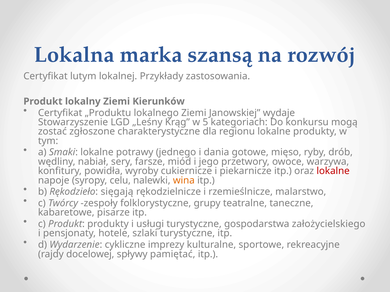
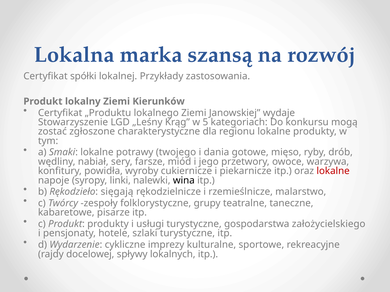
lutym: lutym -> spółki (83, 76)
jednego: jednego -> twojego (176, 153)
celu: celu -> linki (120, 181)
wina colour: orange -> black (184, 181)
pamiętać: pamiętać -> lokalnych (173, 254)
